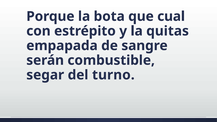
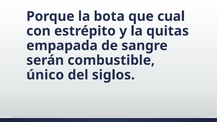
segar: segar -> único (45, 75)
turno: turno -> siglos (113, 75)
